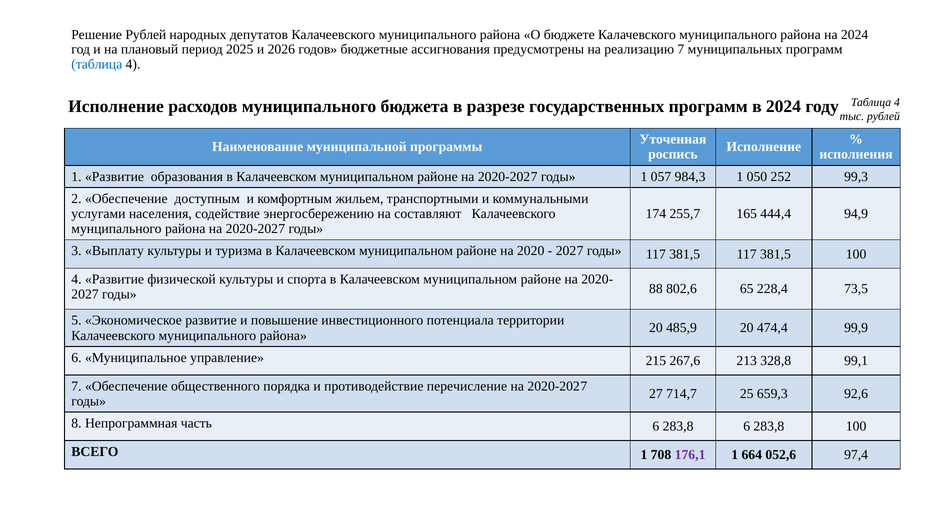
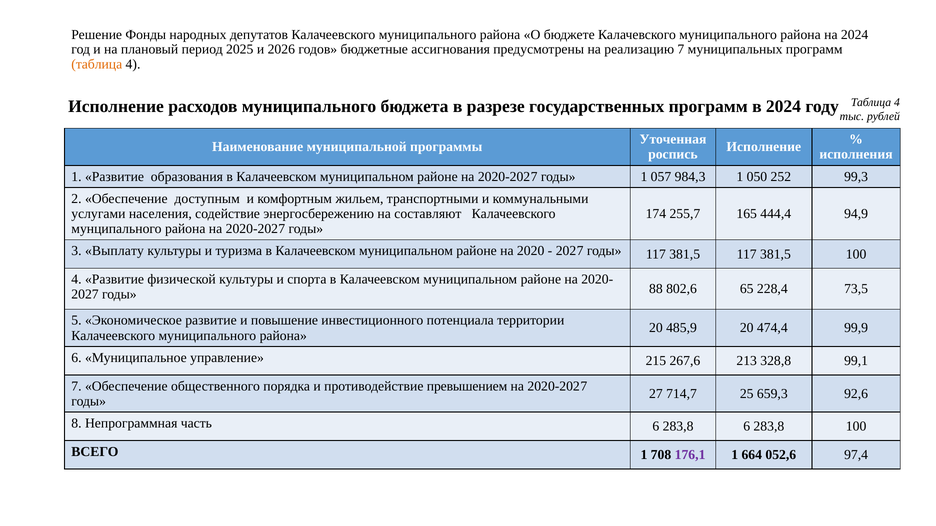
Решение Рублей: Рублей -> Фонды (146, 35)
таблица colour: blue -> orange (97, 64)
перечисление: перечисление -> превышением (467, 386)
